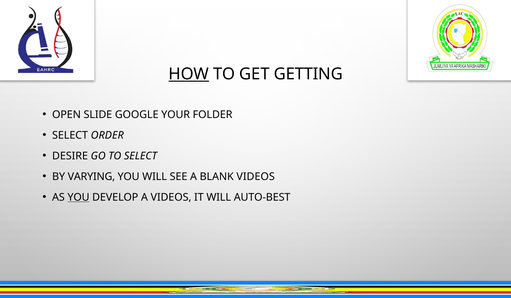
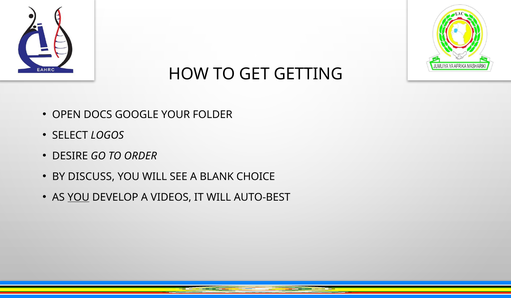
HOW underline: present -> none (189, 74)
SLIDE: SLIDE -> DOCS (98, 115)
ORDER: ORDER -> LOGOS (107, 135)
TO SELECT: SELECT -> ORDER (140, 156)
VARYING: VARYING -> DISCUSS (91, 177)
BLANK VIDEOS: VIDEOS -> CHOICE (256, 177)
